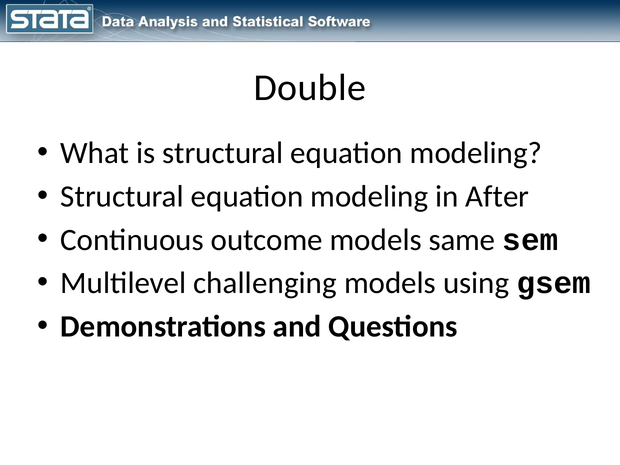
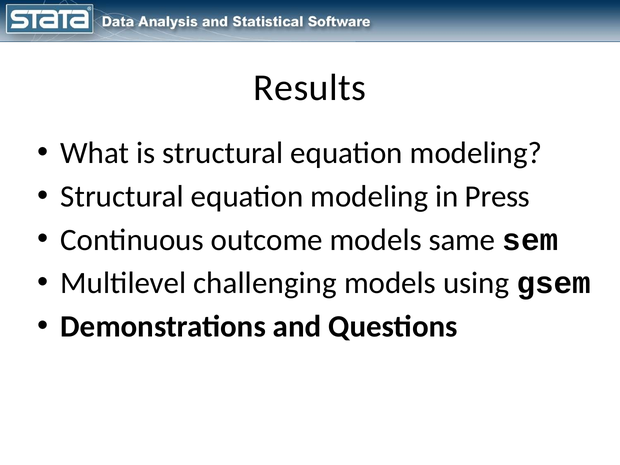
Double: Double -> Results (310, 88)
After: After -> Press (497, 196)
